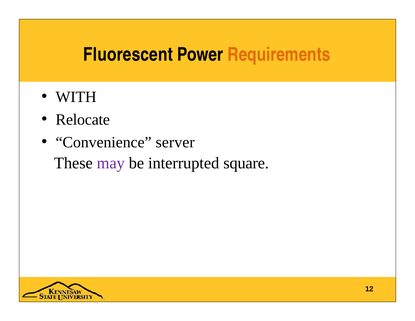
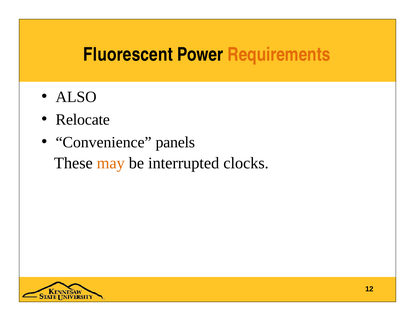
WITH: WITH -> ALSO (76, 97)
server: server -> panels (175, 142)
may colour: purple -> orange (111, 163)
square: square -> clocks (246, 163)
